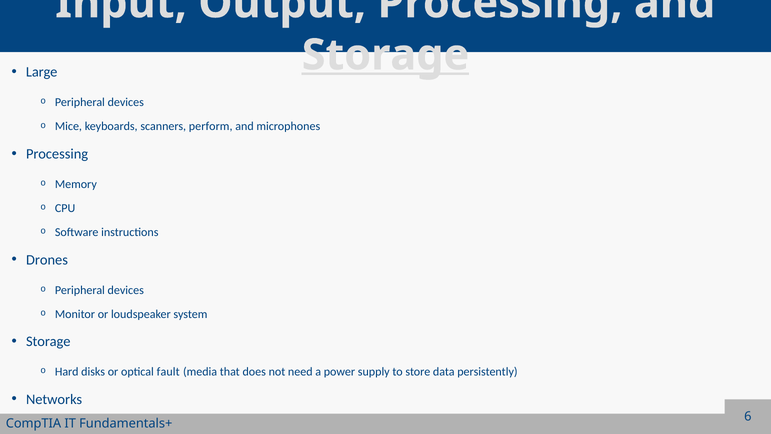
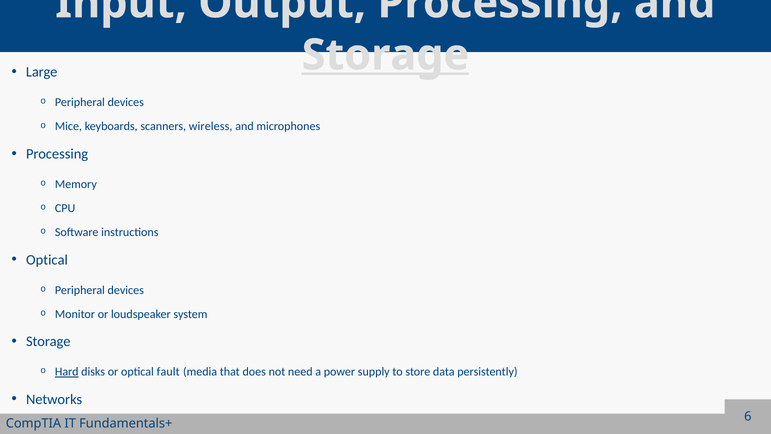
perform: perform -> wireless (211, 126)
Drones: Drones -> Optical (47, 260)
Hard underline: none -> present (67, 372)
